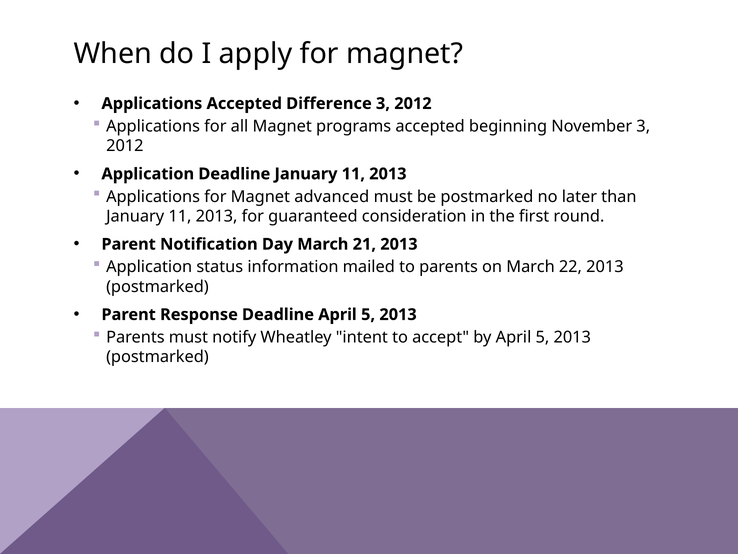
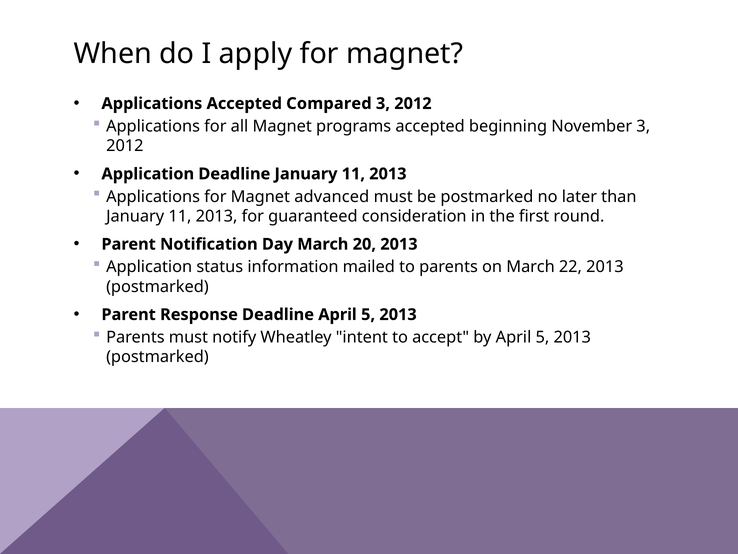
Difference: Difference -> Compared (329, 103)
21: 21 -> 20 (364, 244)
